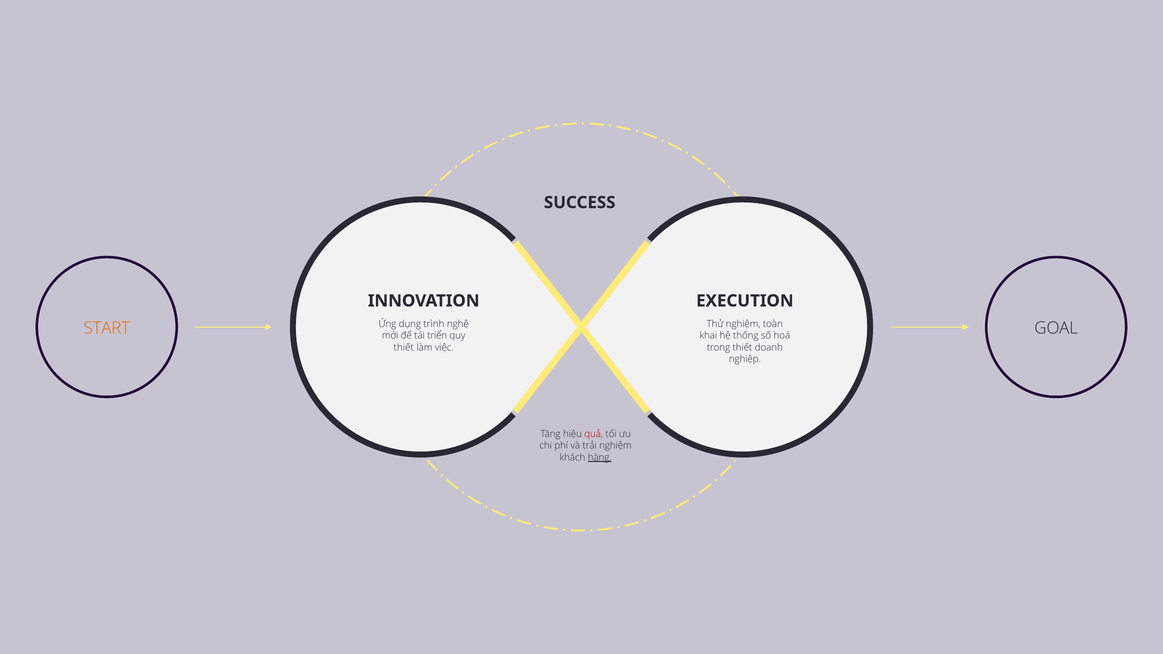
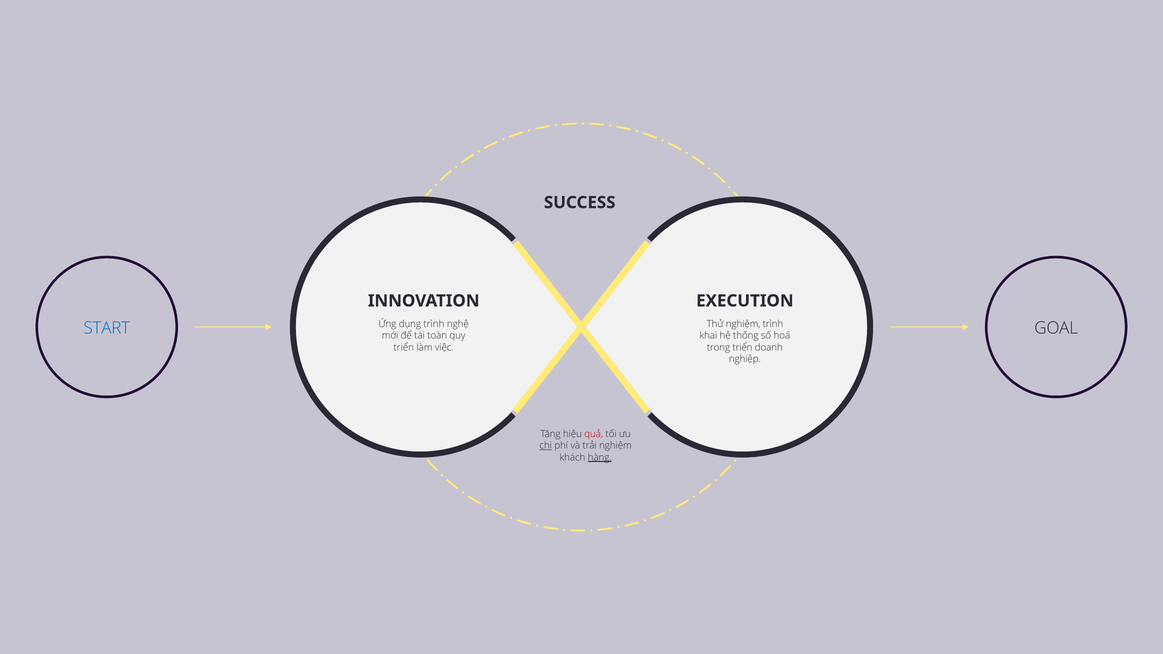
nghiệm toàn: toàn -> trình (773, 324)
START colour: orange -> blue (107, 328)
triển: triển -> toàn (437, 336)
thiết: thiết -> triển (404, 347)
trong thiết: thiết -> triển (743, 347)
chi underline: none -> present (546, 446)
